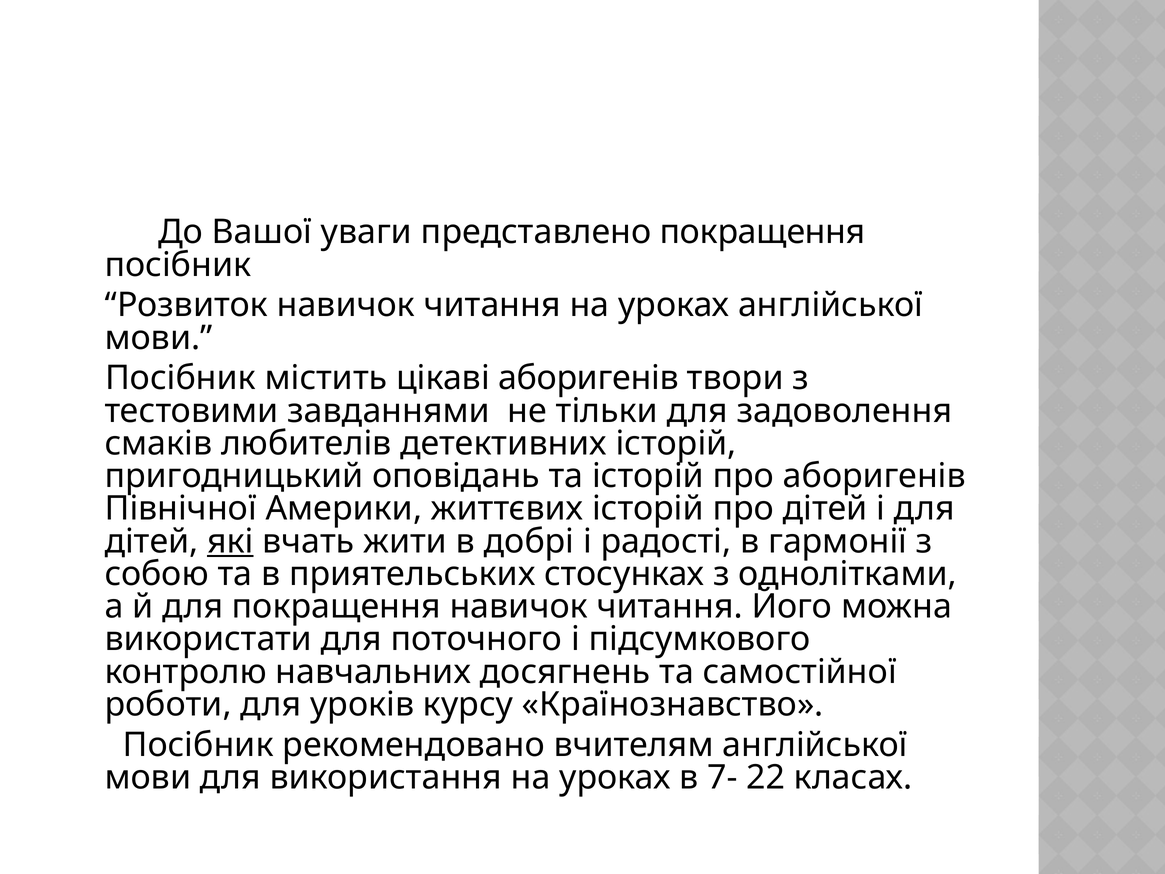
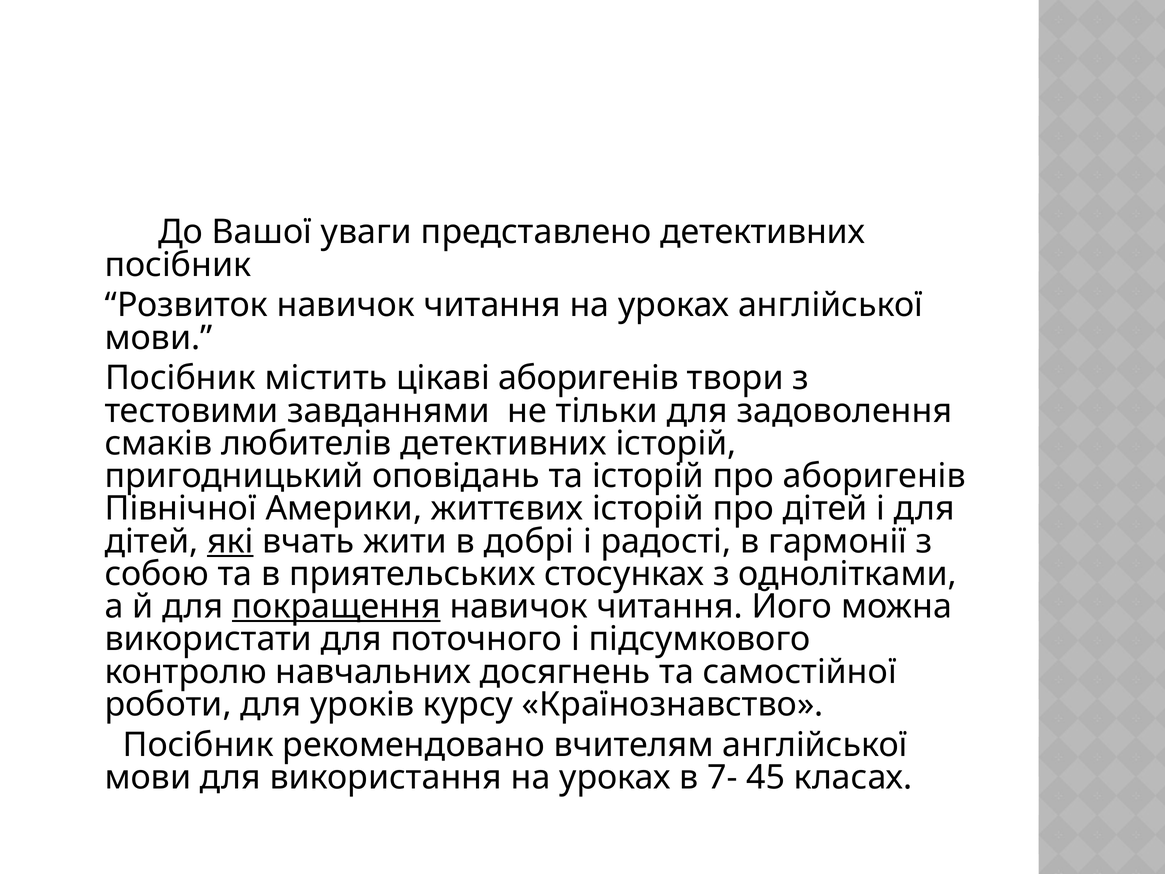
представлено покращення: покращення -> детективних (763, 232)
покращення underline: none -> present (336, 606)
22: 22 -> 45 (766, 777)
